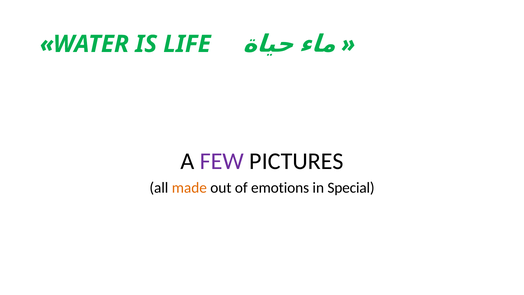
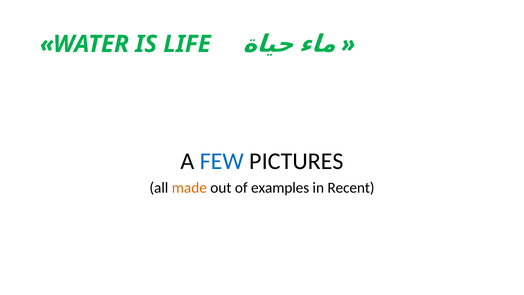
FEW colour: purple -> blue (222, 161)
emotions: emotions -> examples (280, 188)
Special: Special -> Recent (351, 188)
